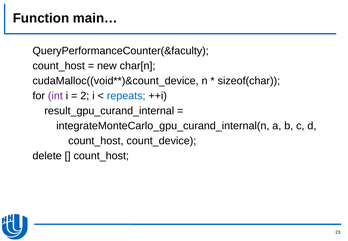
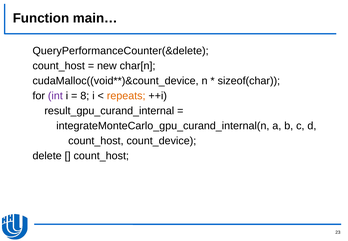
QueryPerformanceCounter(&faculty: QueryPerformanceCounter(&faculty -> QueryPerformanceCounter(&delete (121, 51)
2: 2 -> 8 (85, 96)
repeats colour: blue -> orange (126, 96)
